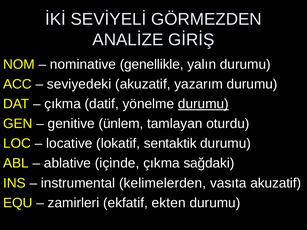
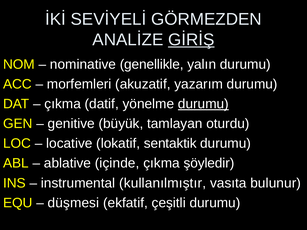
GİRİŞ underline: none -> present (191, 40)
seviyedeki: seviyedeki -> morfemleri (79, 84)
ünlem: ünlem -> büyük (121, 124)
sağdaki: sağdaki -> şöyledir (209, 163)
kelimelerden: kelimelerden -> kullanılmıştır (163, 183)
vasıta akuzatif: akuzatif -> bulunur (276, 183)
zamirleri: zamirleri -> düşmesi (73, 203)
ekten: ekten -> çeşitli (169, 203)
